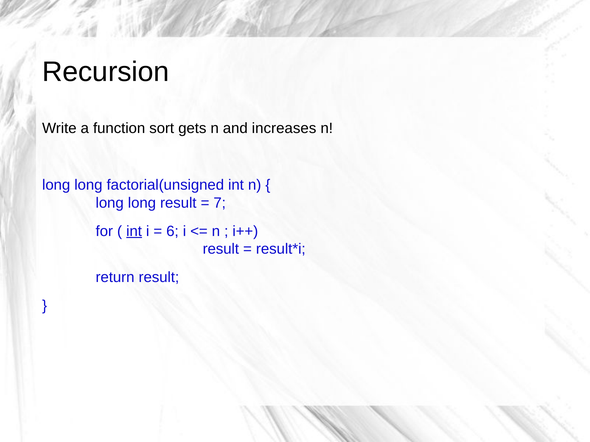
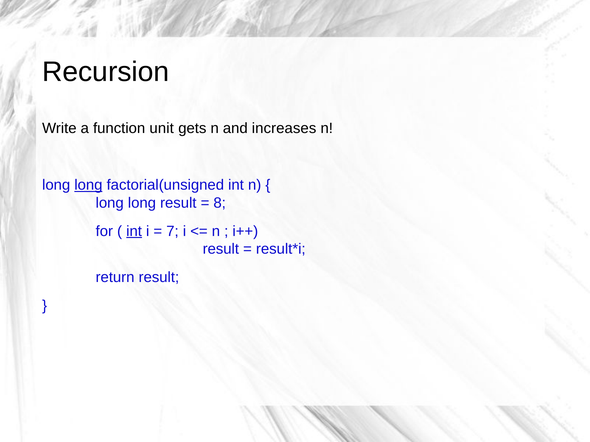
sort: sort -> unit (162, 129)
long underline: none -> present (88, 185)
7: 7 -> 8 (220, 203)
6: 6 -> 7 (173, 231)
